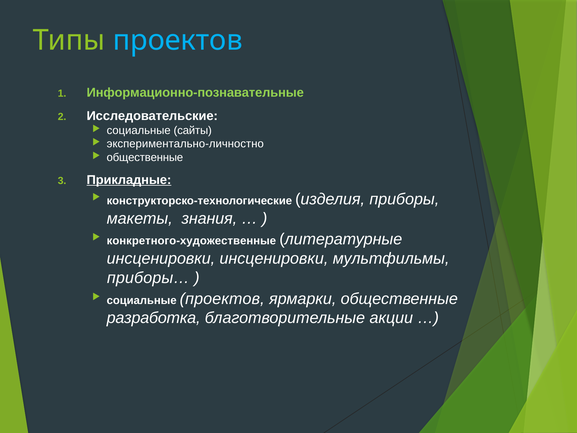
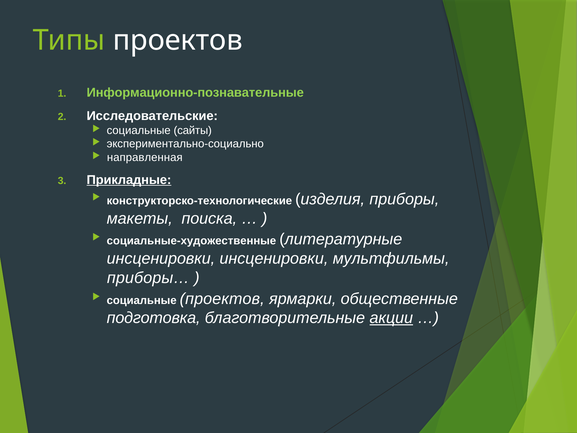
проектов colour: light blue -> white (178, 40)
экспериментально-личностно: экспериментально-личностно -> экспериментально-социально (185, 144)
общественные: общественные -> направленная (145, 157)
знания: знания -> поиска (209, 218)
конкретного-художественные: конкретного-художественные -> социальные-художественные (191, 241)
разработка: разработка -> подготовка (154, 318)
акции underline: none -> present (391, 318)
